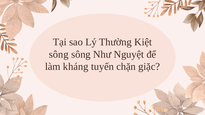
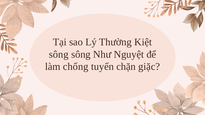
kháng: kháng -> chống (76, 67)
